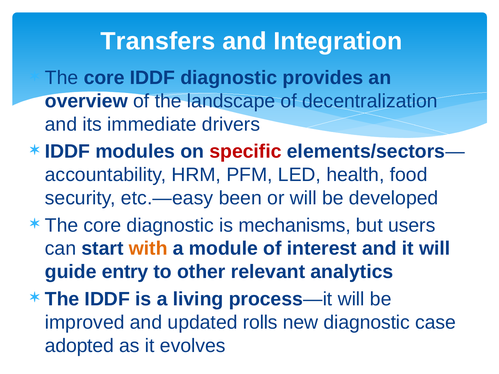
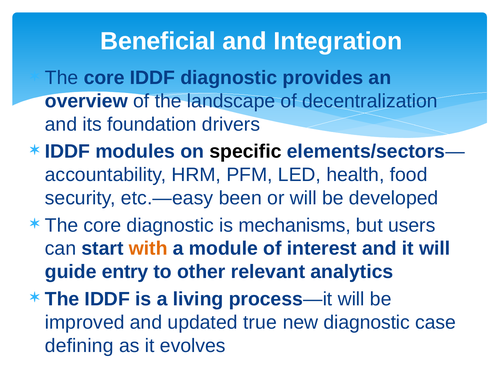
Transfers: Transfers -> Beneficial (158, 41)
immediate: immediate -> foundation (152, 124)
specific colour: red -> black (245, 152)
rolls: rolls -> true (260, 323)
adopted: adopted -> defining (79, 346)
